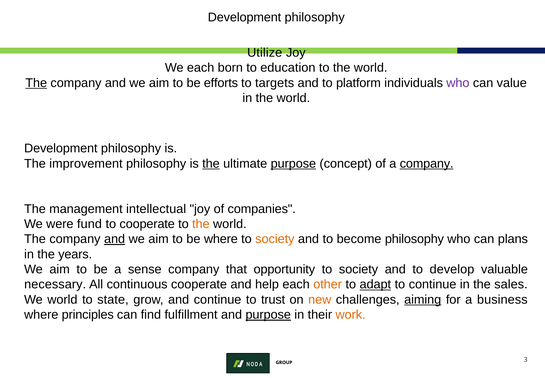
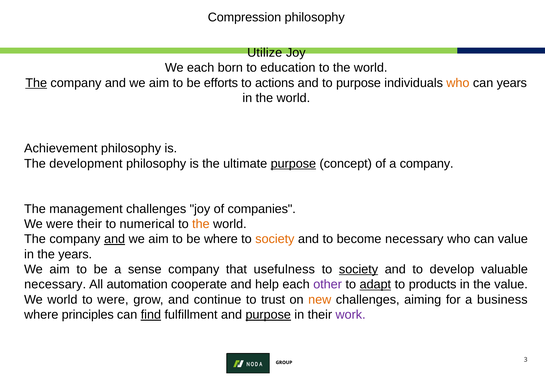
Development: Development -> Compression (244, 17)
targets: targets -> actions (275, 83)
to platform: platform -> purpose (358, 83)
who colour: purple -> orange (458, 83)
can value: value -> years (512, 83)
Development: Development -> Achievement (61, 148)
improvement: improvement -> development (86, 163)
the underline: present -> none (211, 163)
company underline: present -> none (427, 163)
management intellectual: intellectual -> challenges (156, 208)
were fund: fund -> their (89, 224)
to cooperate: cooperate -> numerical (147, 224)
become philosophy: philosophy -> necessary (414, 239)
can plans: plans -> value (513, 239)
opportunity: opportunity -> usefulness (284, 269)
society underline: none -> present (359, 269)
continuous: continuous -> automation (137, 284)
other colour: orange -> purple (328, 284)
to continue: continue -> products (433, 284)
the sales: sales -> value (511, 284)
to state: state -> were (113, 299)
aiming underline: present -> none (423, 299)
find underline: none -> present (151, 314)
work colour: orange -> purple (351, 314)
